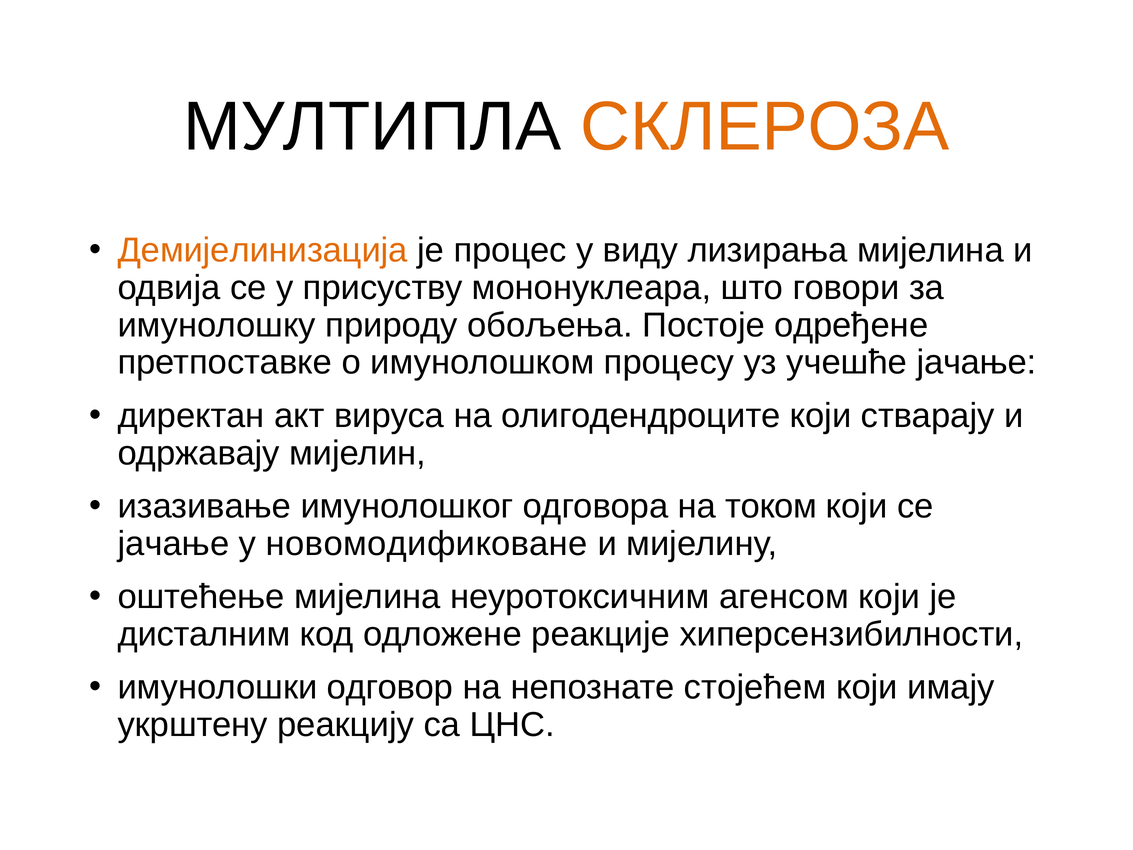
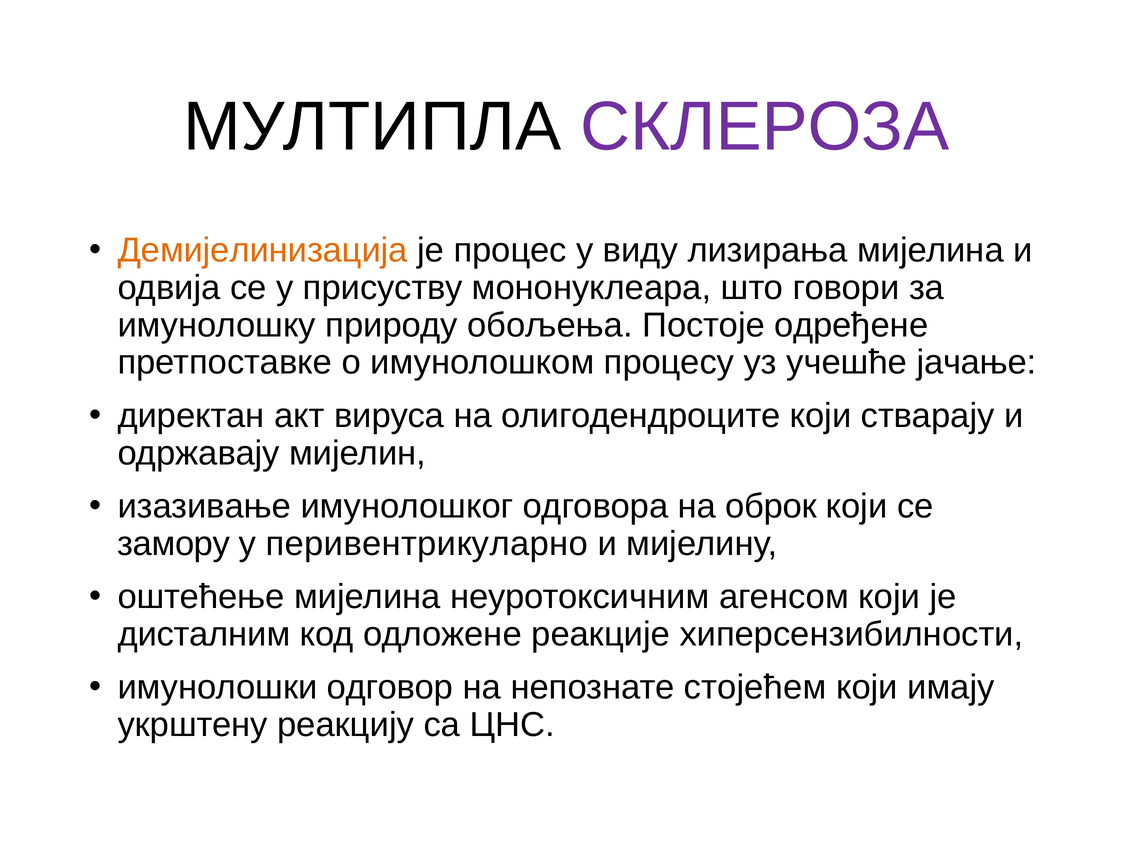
СКЛЕРОЗА colour: orange -> purple (765, 127)
током: током -> оброк (771, 506)
јачање: јачање -> замору (174, 543)
новoмодификоване: новoмодификоване -> перивентрикуларно (427, 543)
